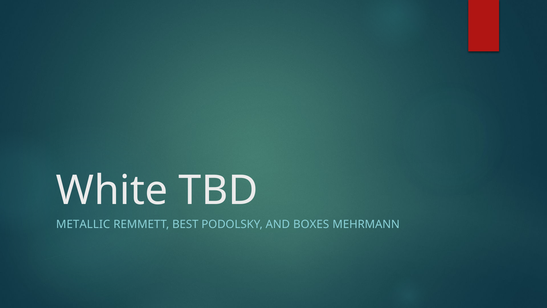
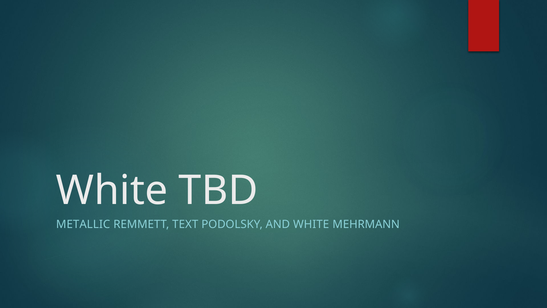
BEST: BEST -> TEXT (185, 224)
AND BOXES: BOXES -> WHITE (311, 224)
